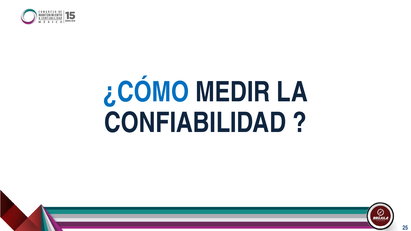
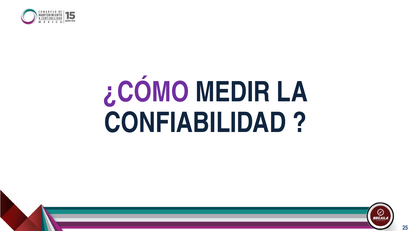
¿CÓMO colour: blue -> purple (146, 92)
